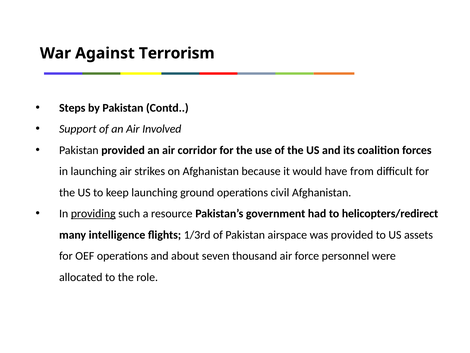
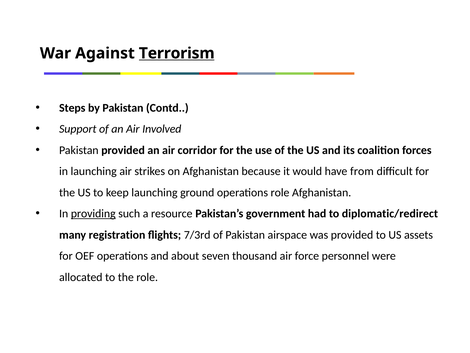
Terrorism underline: none -> present (177, 53)
operations civil: civil -> role (280, 192)
helicopters/redirect: helicopters/redirect -> diplomatic/redirect (390, 213)
intelligence: intelligence -> registration (117, 235)
1/3rd: 1/3rd -> 7/3rd (197, 235)
